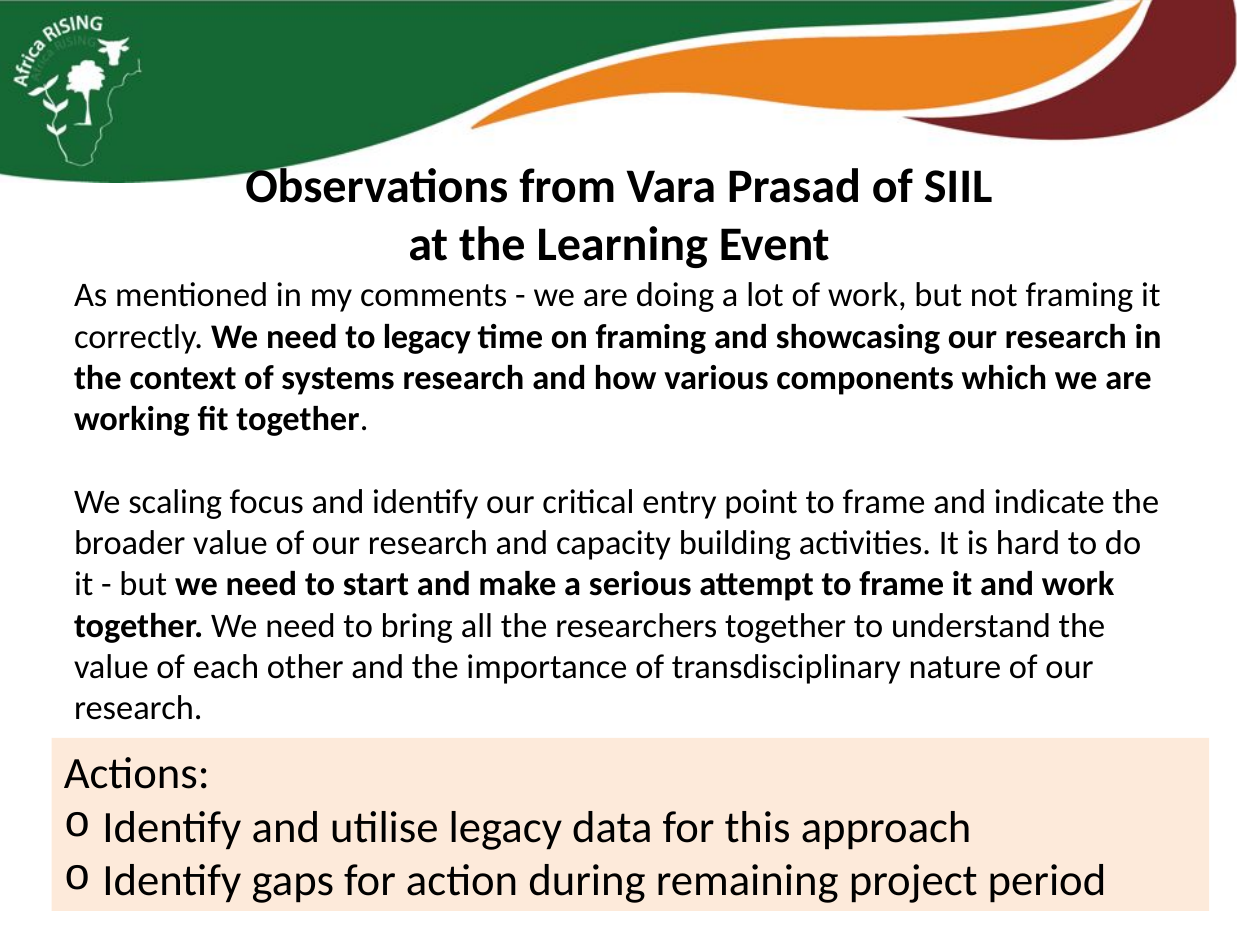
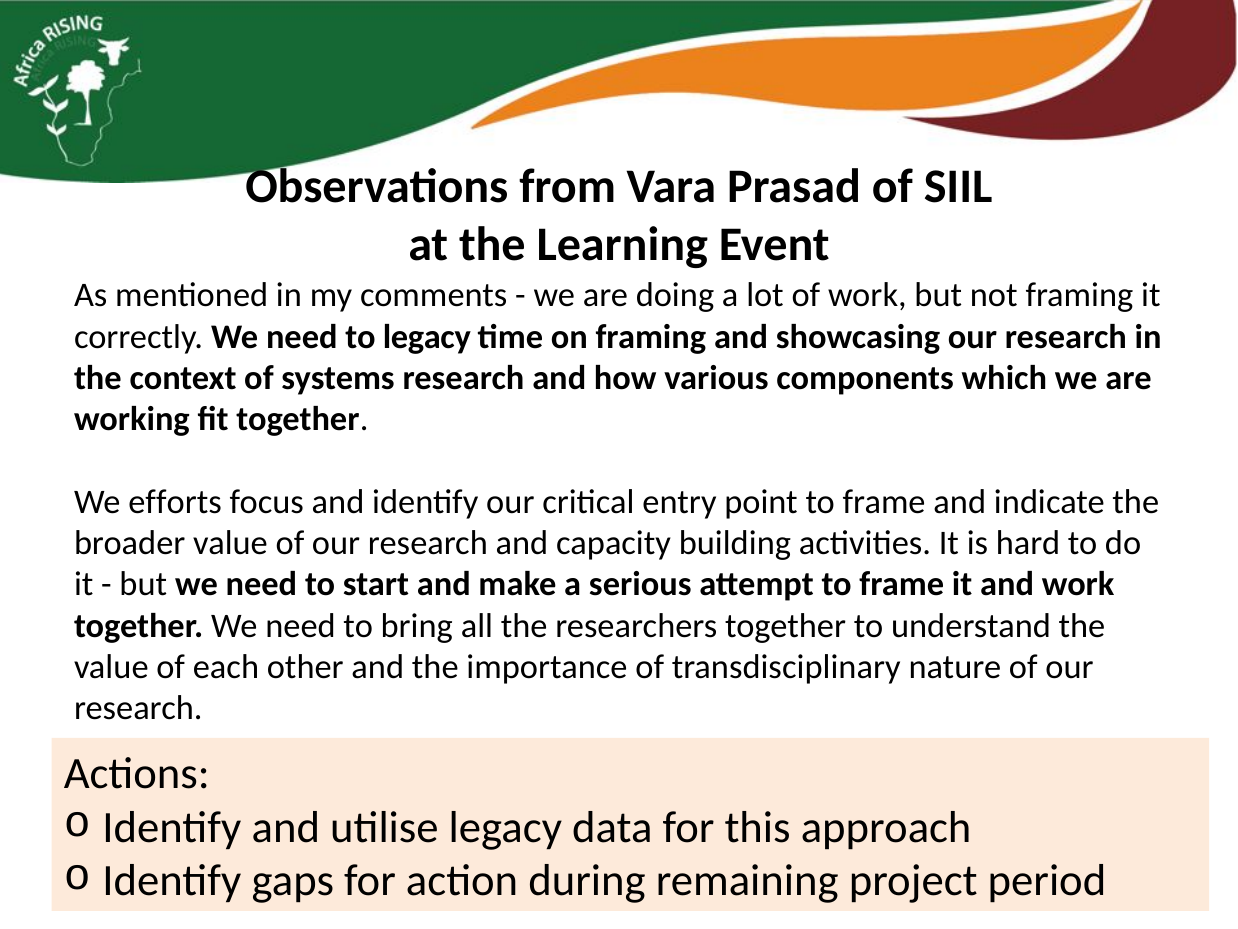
scaling: scaling -> efforts (175, 502)
